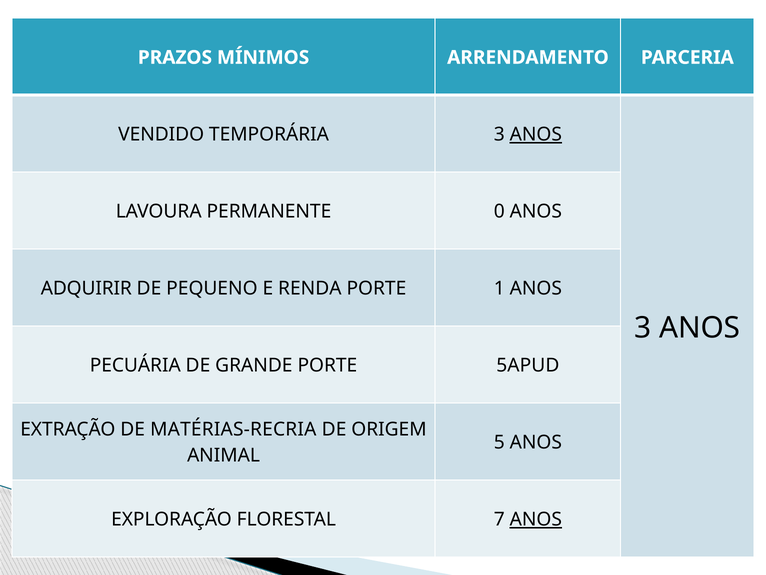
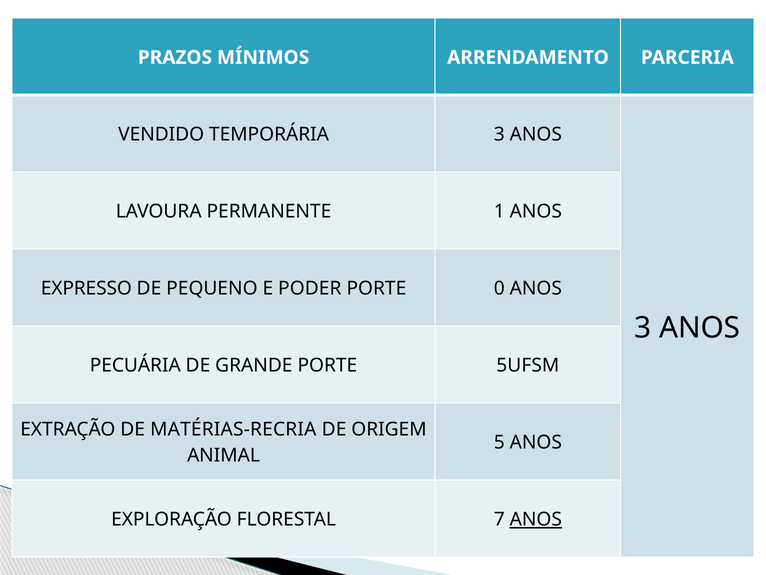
ANOS underline: present -> none (536, 134)
0: 0 -> 1 (499, 211)
ADQUIRIR: ADQUIRIR -> EXPRESSO (86, 288)
RENDA: RENDA -> PODER (310, 288)
1: 1 -> 0 (499, 288)
5APUD: 5APUD -> 5UFSM (528, 365)
